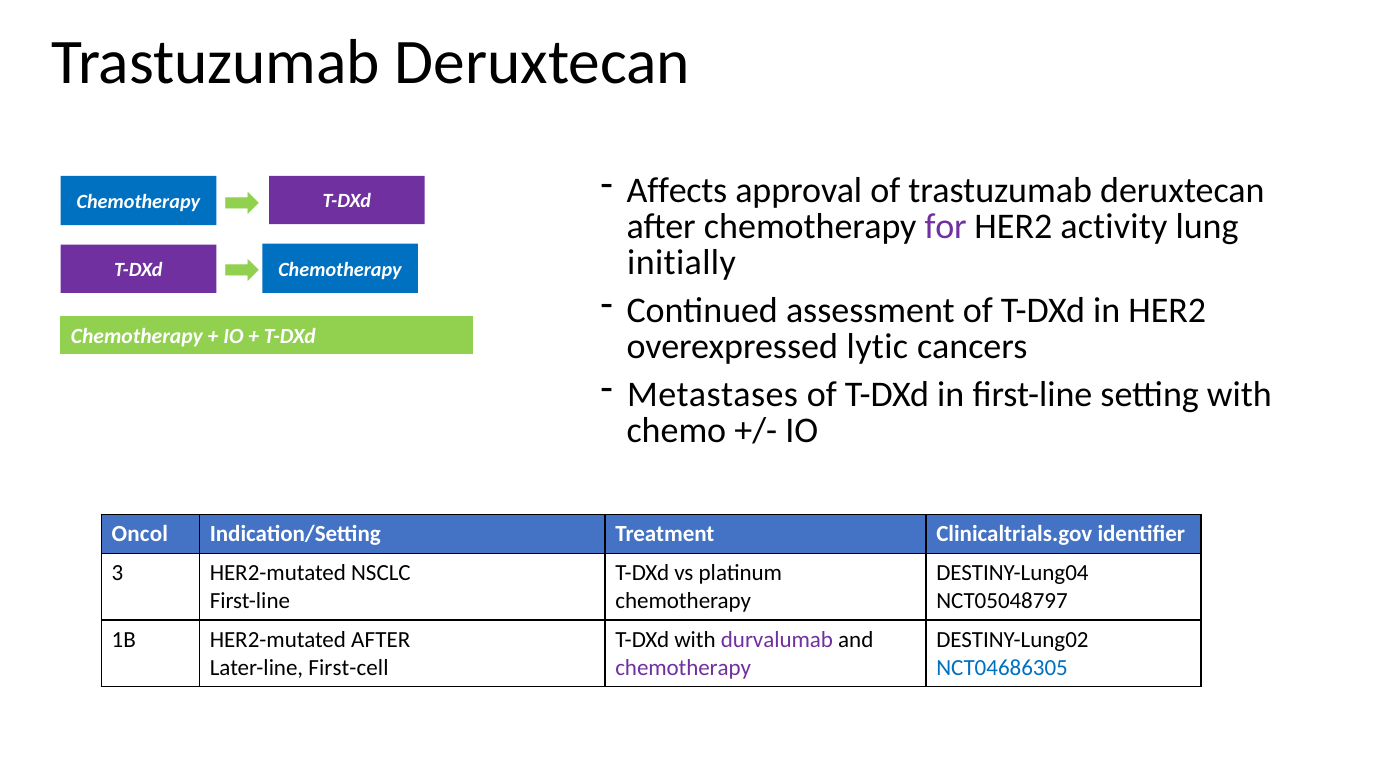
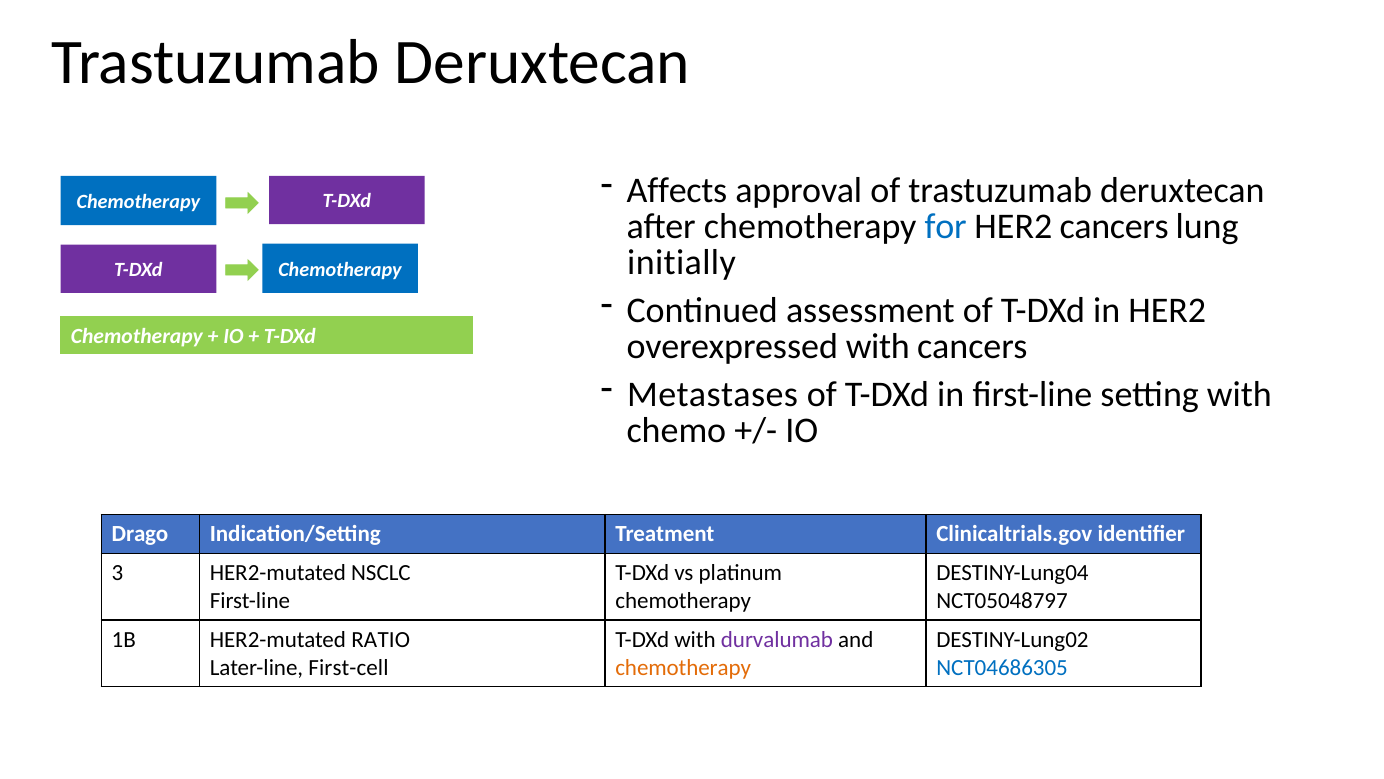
for colour: purple -> blue (946, 227)
HER2 activity: activity -> cancers (1114, 227)
overexpressed lytic: lytic -> with (878, 346)
Oncol: Oncol -> Drago (140, 534)
HER2-mutated AFTER: AFTER -> RATIO (381, 639)
chemotherapy colour: purple -> orange (683, 667)
